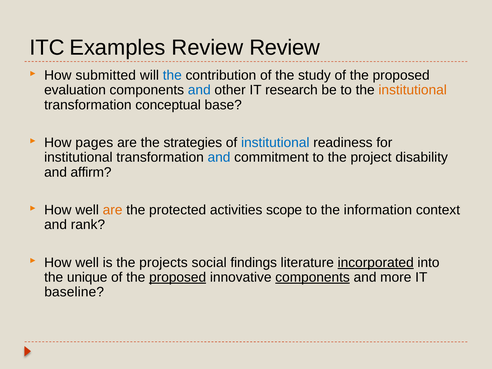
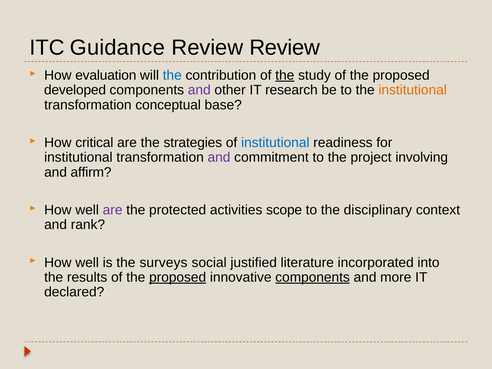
Examples: Examples -> Guidance (117, 47)
submitted: submitted -> evaluation (106, 75)
the underline: none -> present (285, 75)
evaluation: evaluation -> developed (75, 90)
and colour: blue -> purple (199, 90)
pages: pages -> critical (94, 143)
and colour: blue -> purple (219, 157)
disability: disability -> involving (422, 157)
are colour: orange -> purple (113, 210)
information: information -> disciplinary (378, 210)
projects: projects -> surveys (163, 263)
findings: findings -> justified (254, 263)
incorporated underline: present -> none (376, 263)
unique: unique -> results (87, 277)
baseline: baseline -> declared (74, 292)
